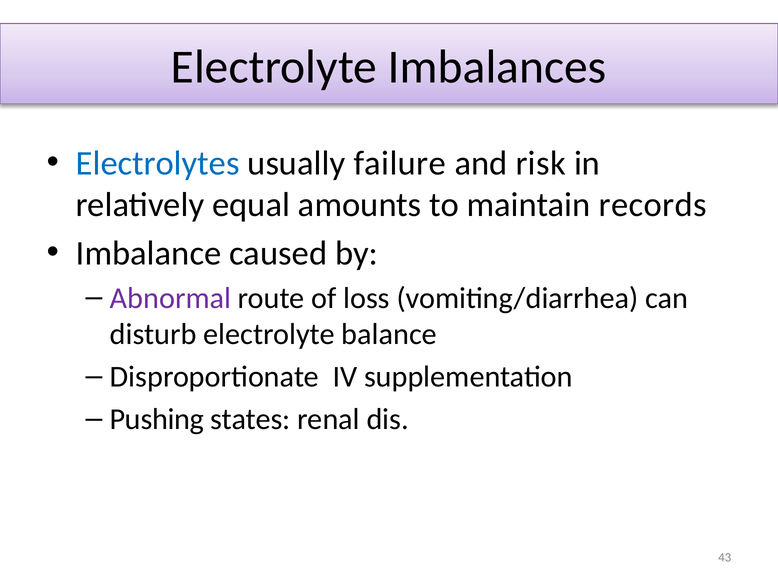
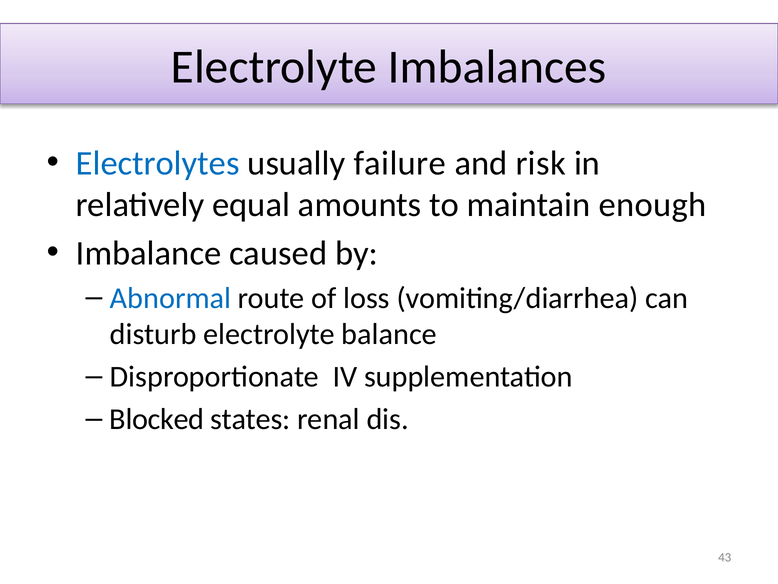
records: records -> enough (653, 205)
Abnormal colour: purple -> blue (170, 298)
Pushing: Pushing -> Blocked (157, 419)
